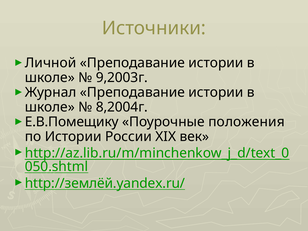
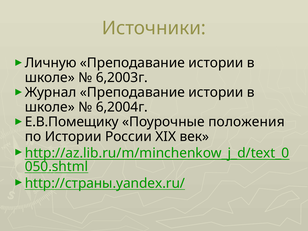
Личной: Личной -> Личную (51, 63)
9,2003г: 9,2003г -> 6,2003г (122, 78)
8,2004г: 8,2004г -> 6,2004г (122, 107)
http://землёй.yandex.ru/: http://землёй.yandex.ru/ -> http://страны.yandex.ru/ (105, 183)
